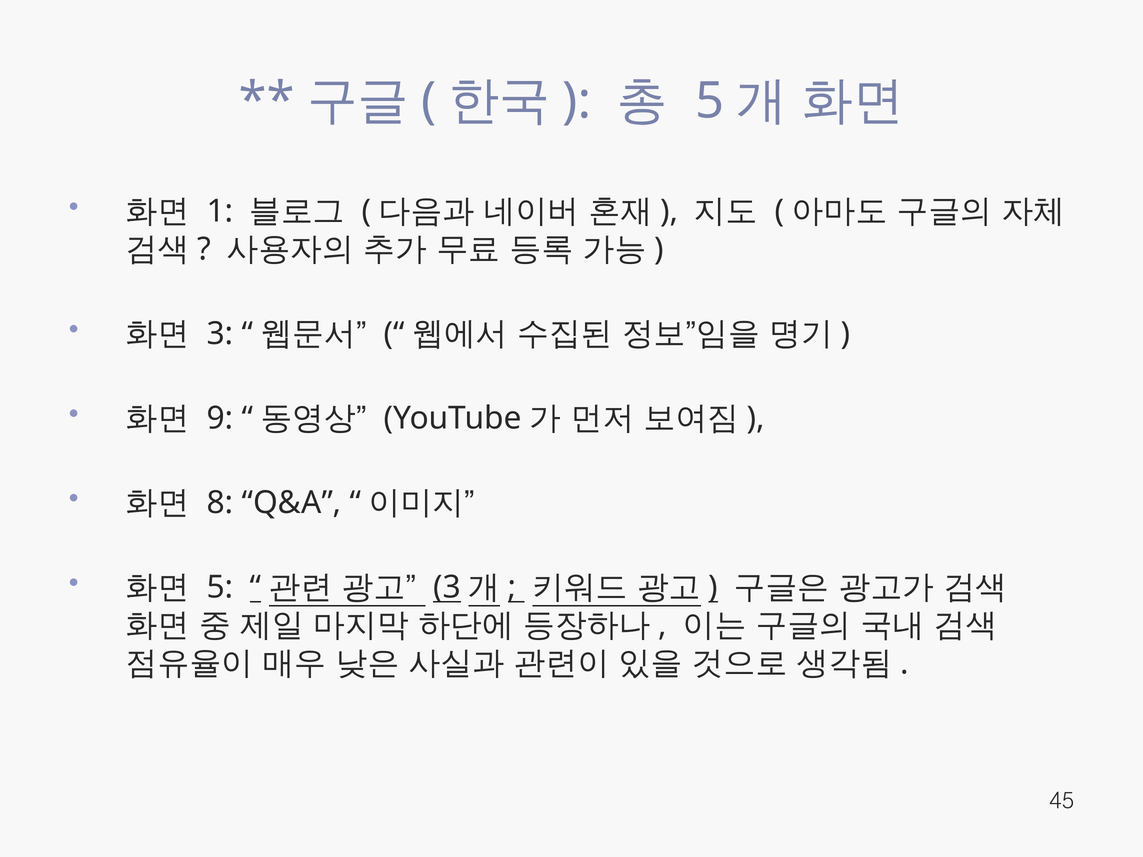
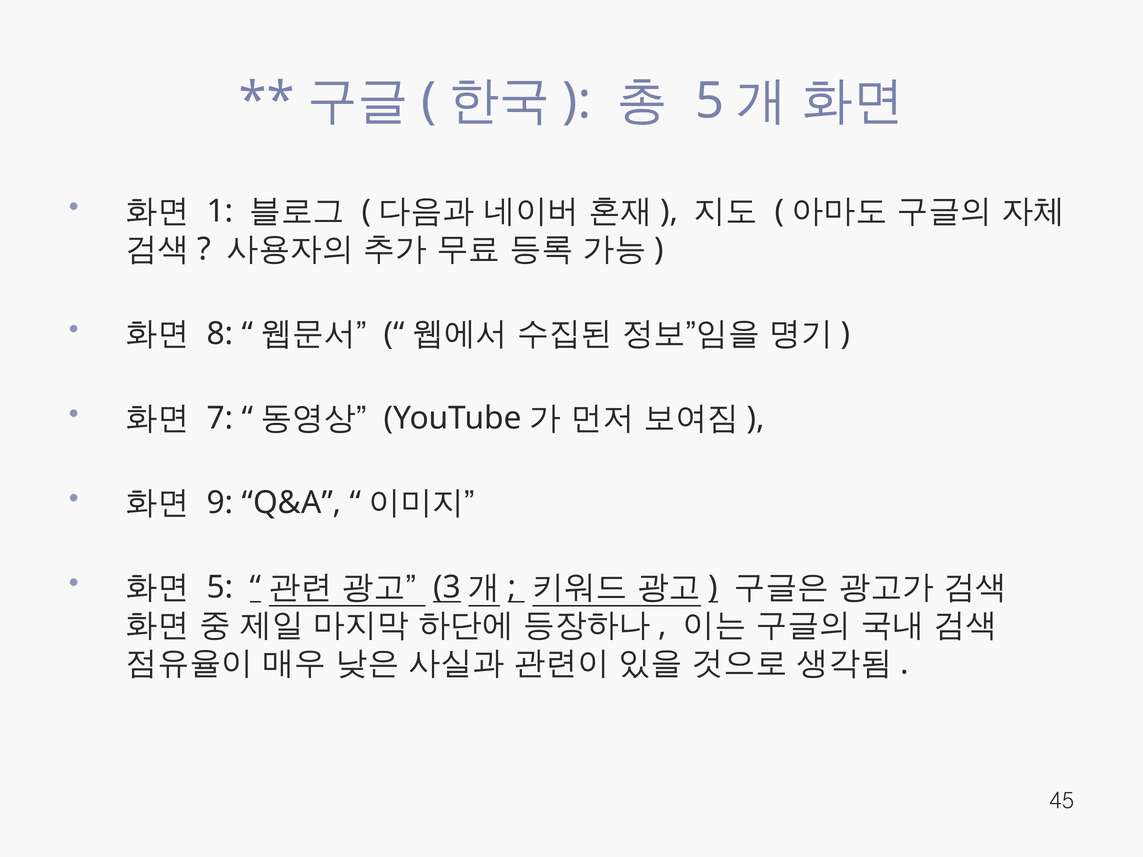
3: 3 -> 8 (220, 334)
9: 9 -> 7 (220, 418)
8: 8 -> 9 (220, 503)
